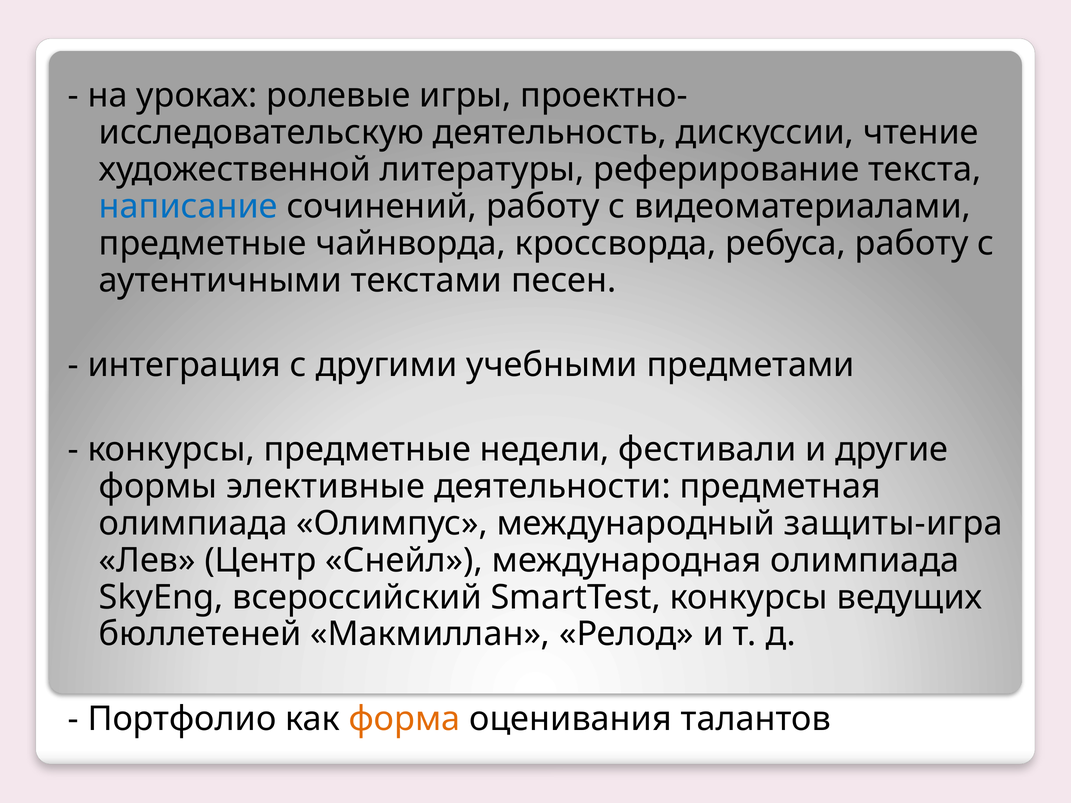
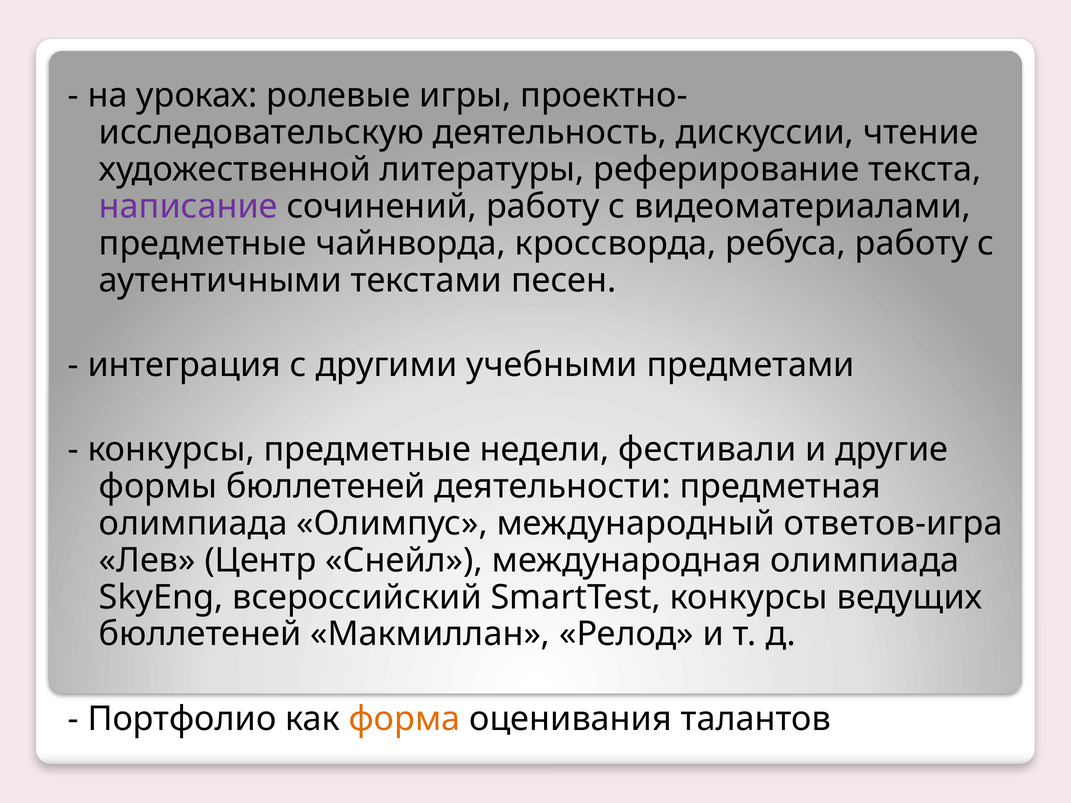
написание colour: blue -> purple (188, 207)
формы элективные: элективные -> бюллетеней (326, 487)
защиты-игра: защиты-игра -> ответов-игра (893, 524)
